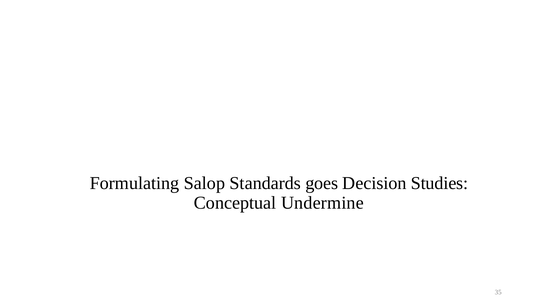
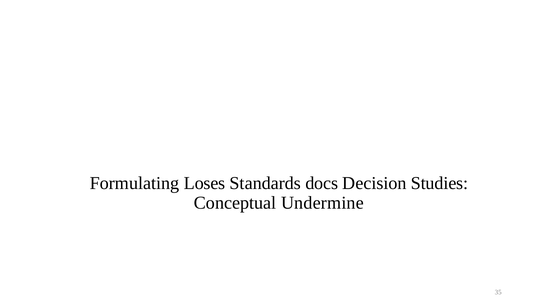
Salop: Salop -> Loses (205, 183)
goes: goes -> docs (322, 183)
